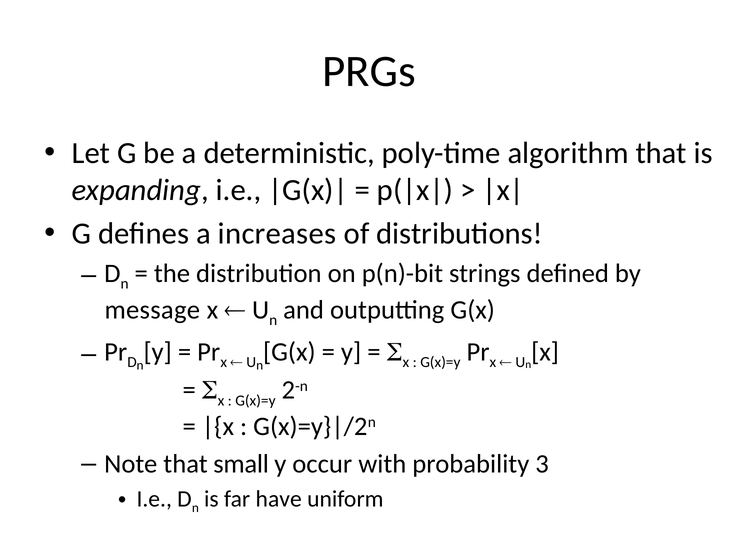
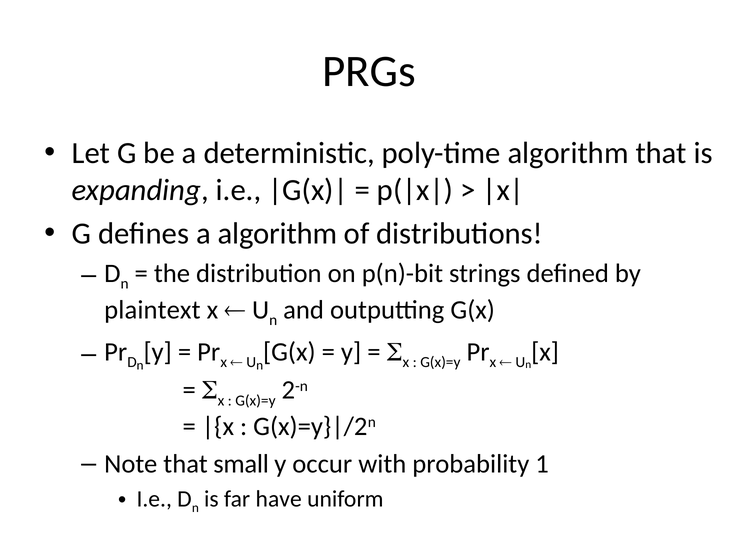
a increases: increases -> algorithm (277, 234)
message: message -> plaintext (152, 310)
3: 3 -> 1 (542, 465)
